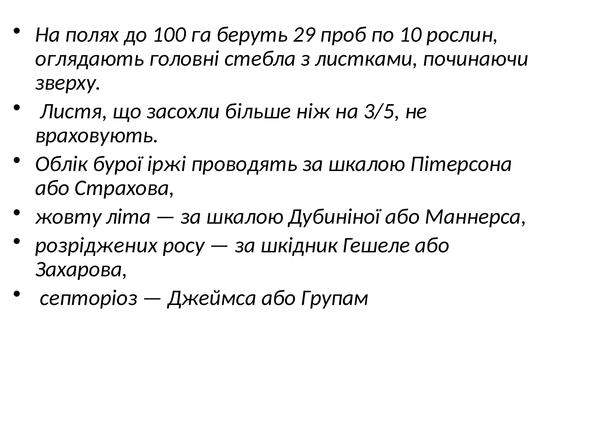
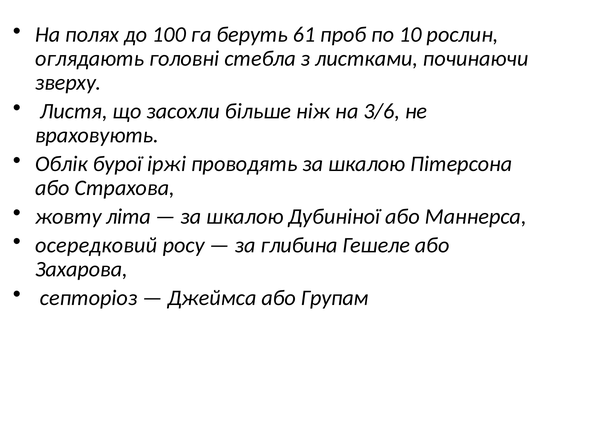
29: 29 -> 61 (304, 35)
3/5: 3/5 -> 3/6 (382, 111)
розріджених: розріджених -> осередковий (96, 245)
шкідник: шкідник -> глибина (299, 245)
